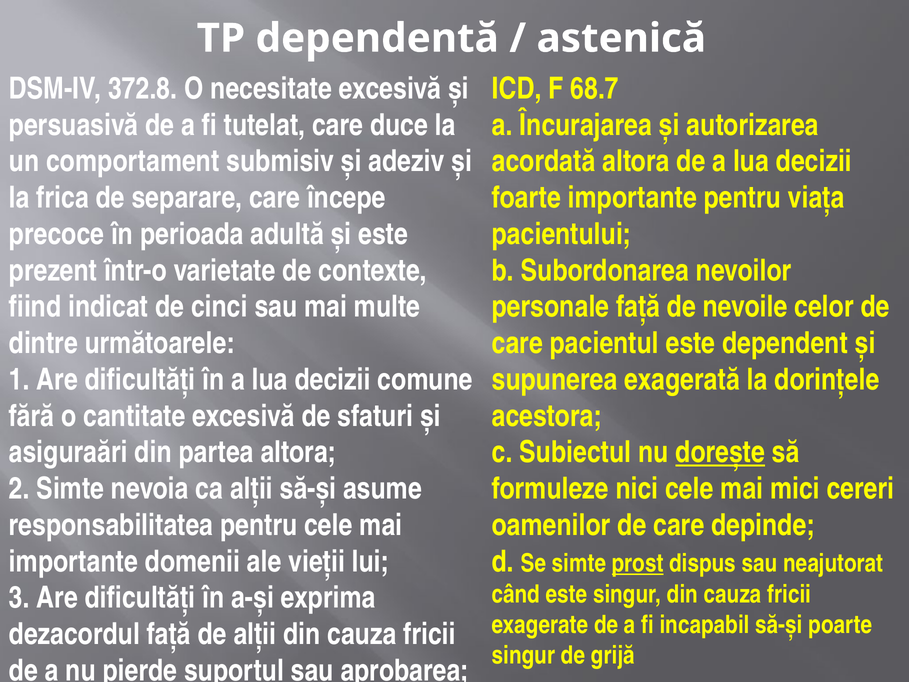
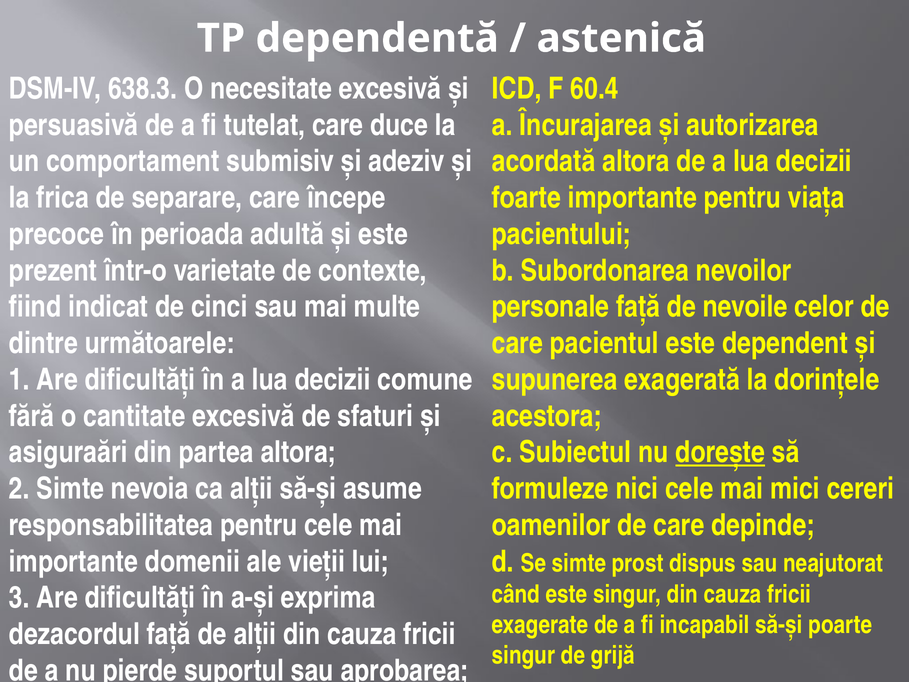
372.8: 372.8 -> 638.3 (143, 89)
68.7: 68.7 -> 60.4 (595, 89)
prost underline: present -> none (638, 563)
